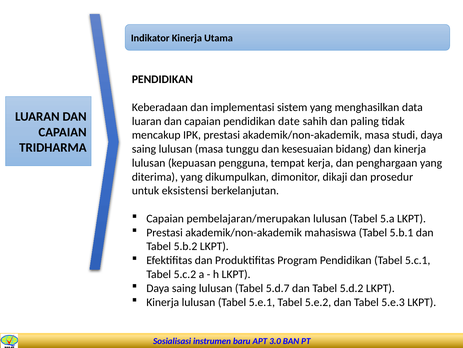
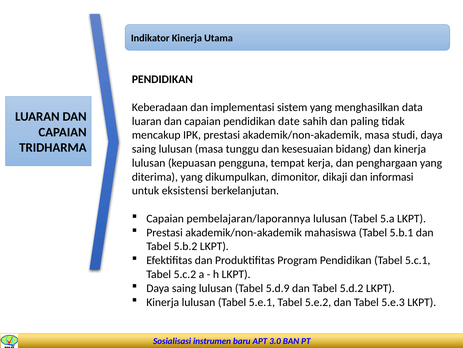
prosedur: prosedur -> informasi (392, 177)
pembelajaran/merupakan: pembelajaran/merupakan -> pembelajaran/laporannya (248, 218)
5.d.7: 5.d.7 -> 5.d.9 (278, 288)
